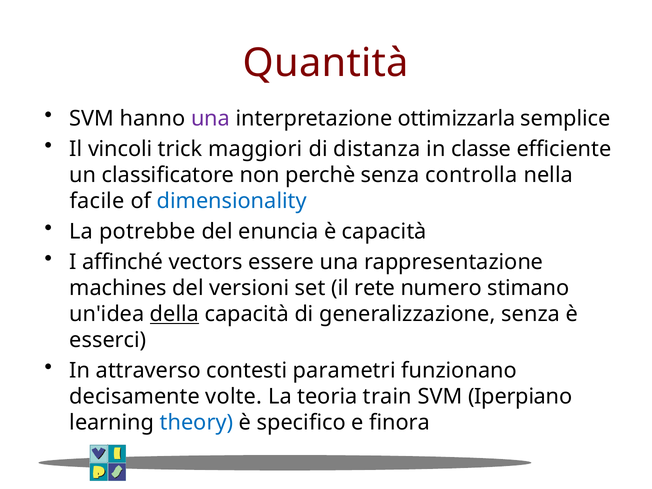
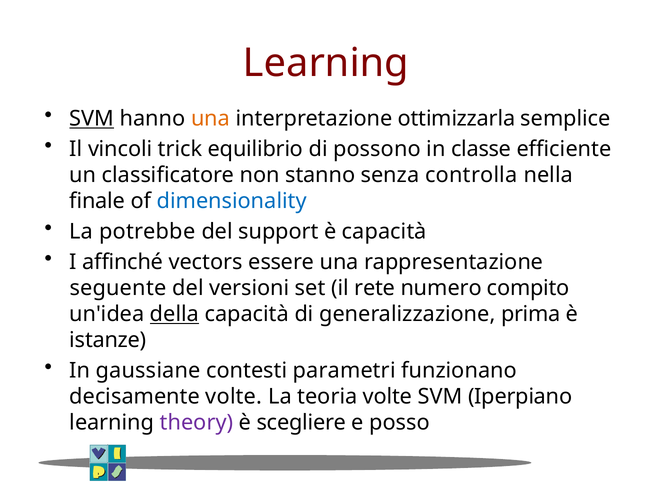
Quantità: Quantità -> Learning (326, 63)
SVM underline: none -> present (92, 119)
una colour: purple -> orange (211, 119)
maggiori: maggiori -> equilibrio (255, 149)
distanza: distanza -> possono (377, 149)
perchè: perchè -> stanno (320, 175)
facile: facile -> finale (97, 201)
enuncia: enuncia -> support (278, 232)
machines: machines -> seguente (118, 288)
stimano: stimano -> compito (528, 288)
generalizzazione senza: senza -> prima (531, 314)
esserci: esserci -> istanze (108, 340)
attraverso: attraverso -> gaussiane (148, 371)
teoria train: train -> volte (388, 397)
theory colour: blue -> purple (197, 423)
specifico: specifico -> scegliere (301, 423)
finora: finora -> posso (400, 423)
